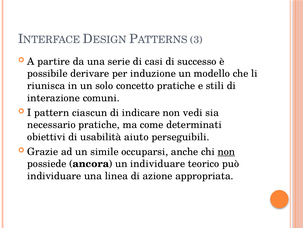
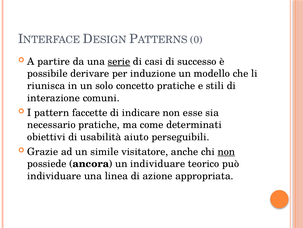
3: 3 -> 0 (196, 40)
serie underline: none -> present (119, 61)
ciascun: ciascun -> faccette (90, 112)
vedi: vedi -> esse (193, 112)
occuparsi: occuparsi -> visitatore (145, 151)
